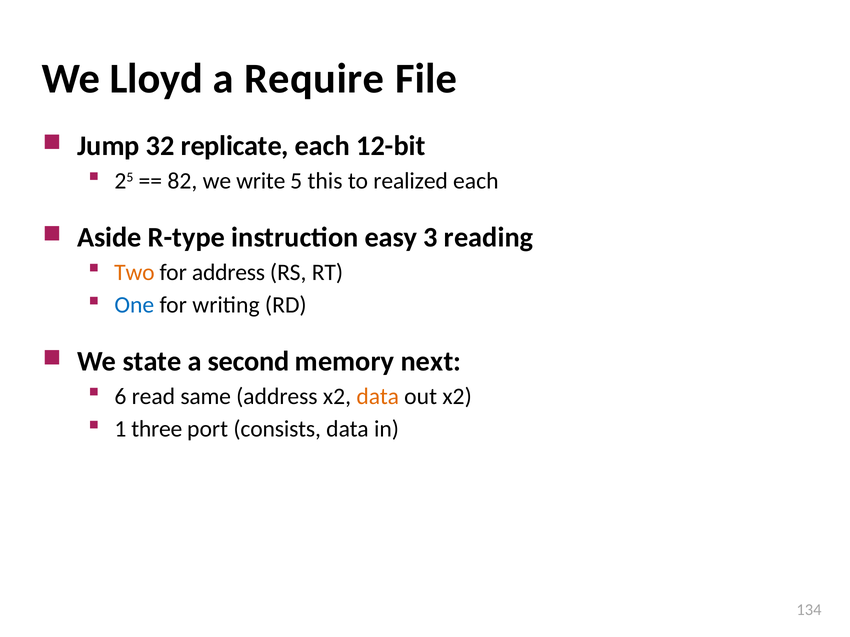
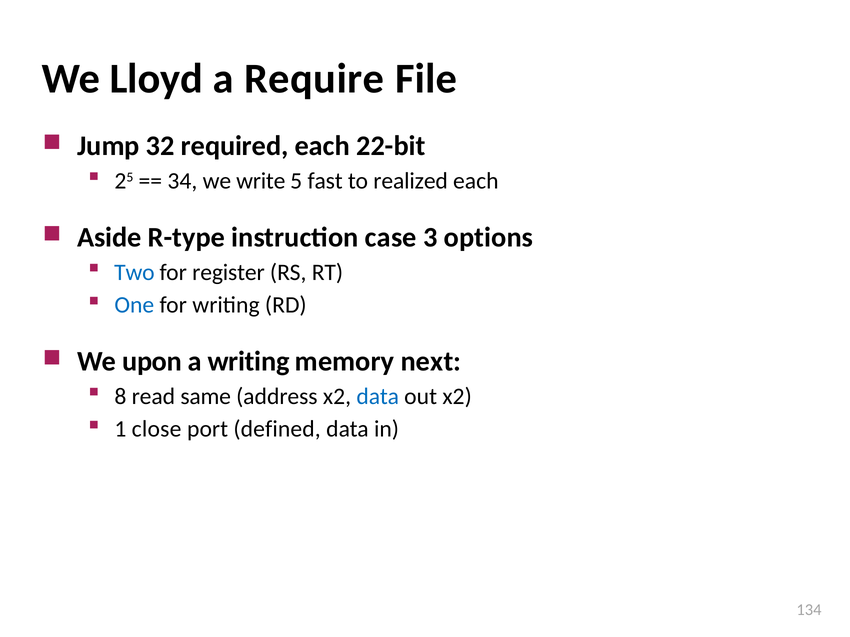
replicate: replicate -> required (235, 146)
12-bit: 12-bit -> 22-bit (391, 146)
82: 82 -> 34 (182, 181)
this: this -> fast (325, 181)
easy: easy -> case (391, 238)
reading: reading -> options (489, 238)
Two colour: orange -> blue (134, 273)
for address: address -> register (228, 273)
state: state -> upon (152, 362)
a second: second -> writing (249, 362)
6: 6 -> 8 (120, 397)
data colour: orange -> blue (378, 397)
three: three -> close (157, 429)
consists: consists -> defined (277, 429)
